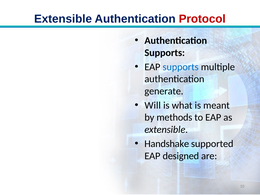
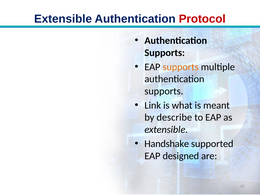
supports colour: blue -> orange (181, 67)
generate: generate -> supports (164, 91)
Will: Will -> Link (153, 105)
methods: methods -> describe (174, 117)
